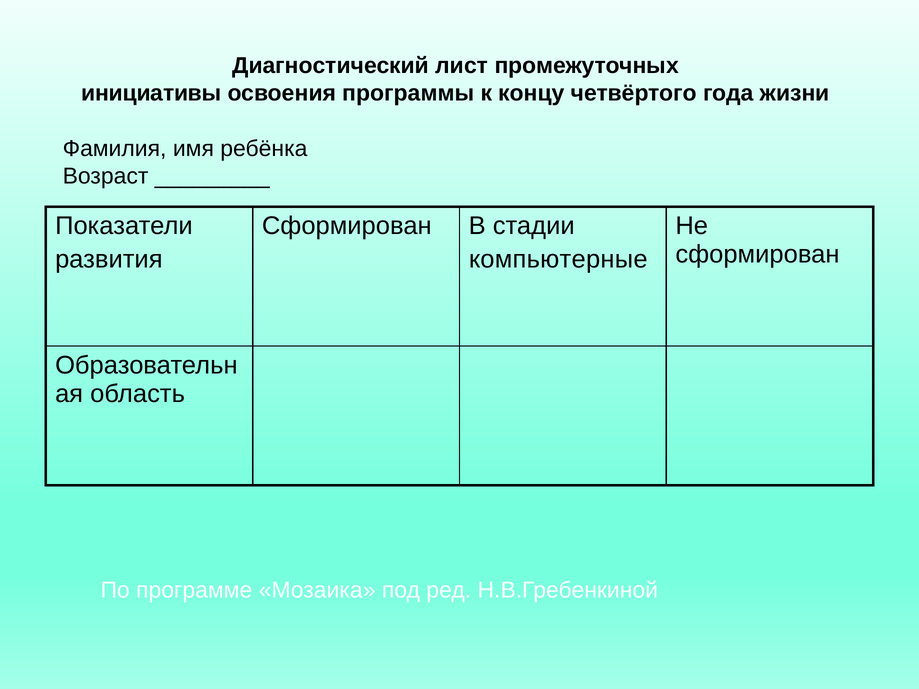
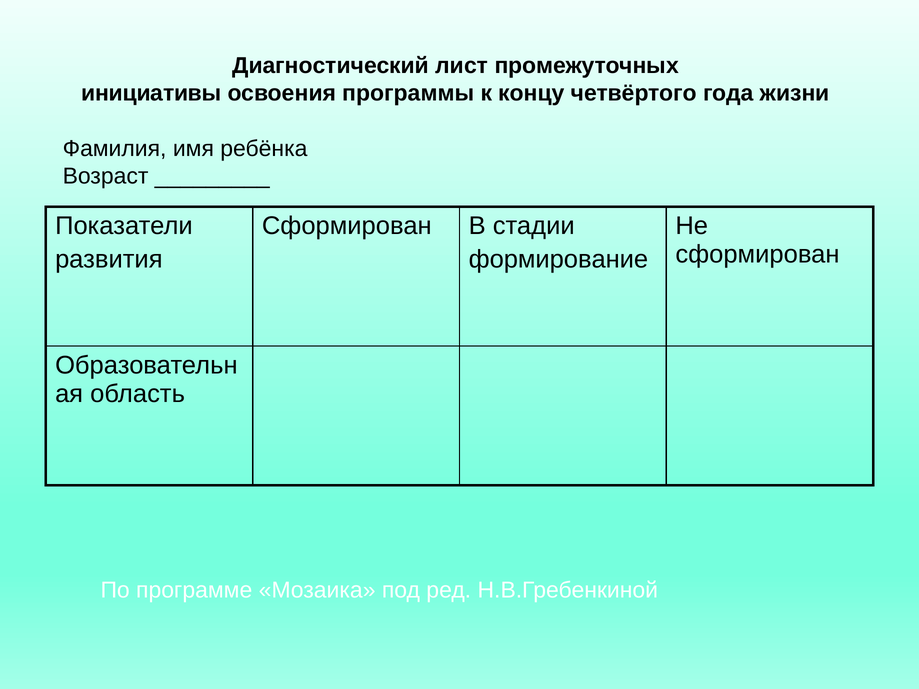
компьютерные: компьютерные -> формирование (558, 260)
